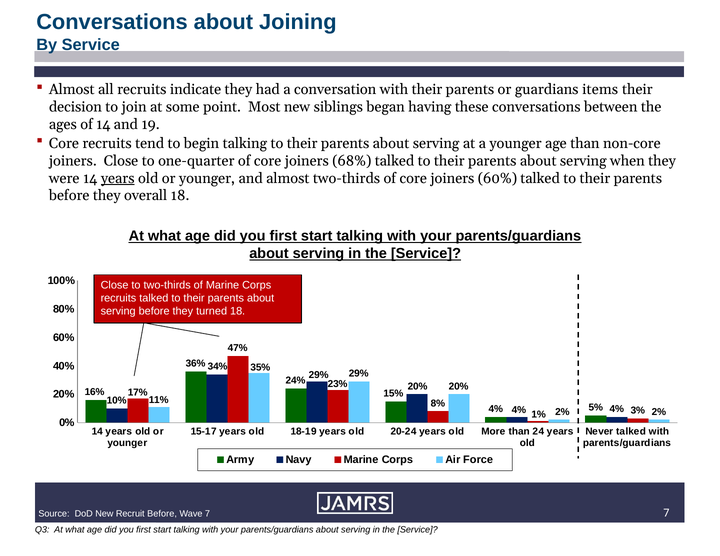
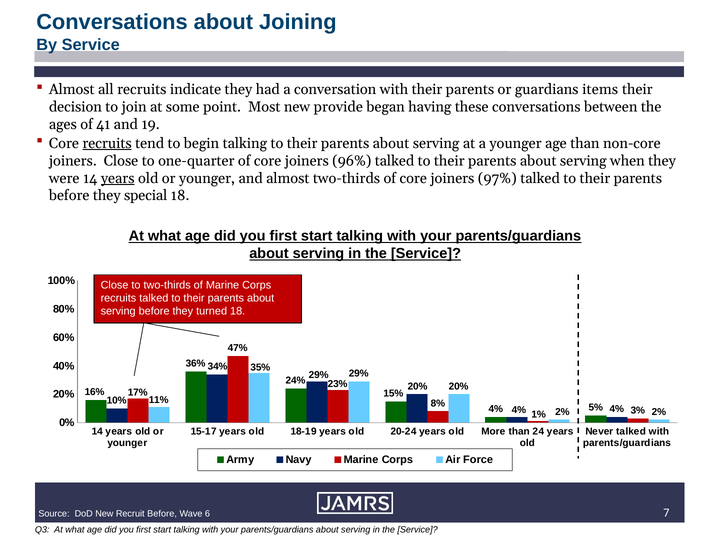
siblings: siblings -> provide (338, 107)
of 14: 14 -> 41 (103, 125)
recruits underline: none -> present (107, 143)
68%: 68% -> 96% (352, 161)
joiners 60%: 60% -> 97% (497, 178)
overall: overall -> special (146, 196)
Wave 7: 7 -> 6 (207, 514)
